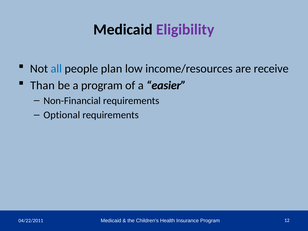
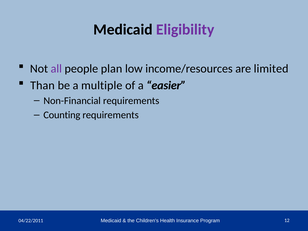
all colour: blue -> purple (56, 69)
receive: receive -> limited (271, 69)
a program: program -> multiple (102, 85)
Optional: Optional -> Counting (62, 115)
